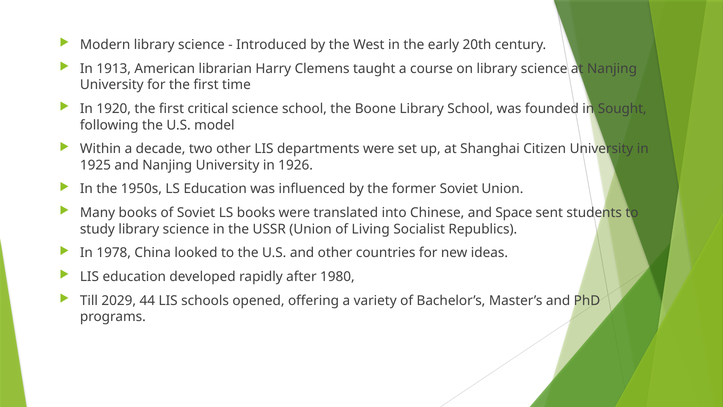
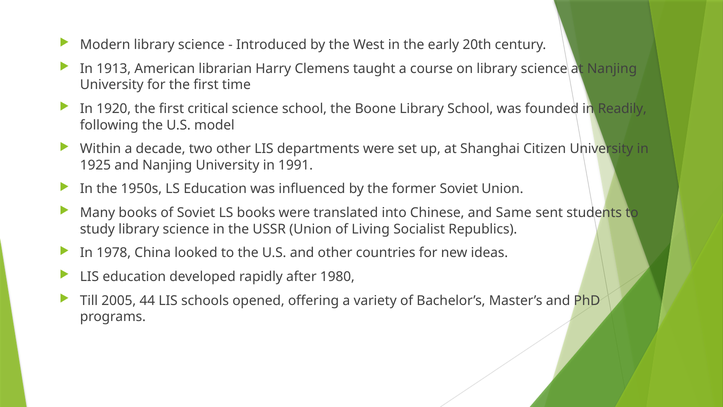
Sought: Sought -> Readily (622, 109)
1926: 1926 -> 1991 (296, 165)
Space: Space -> Same (514, 213)
2029: 2029 -> 2005 (119, 300)
